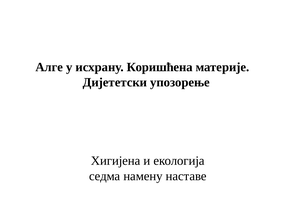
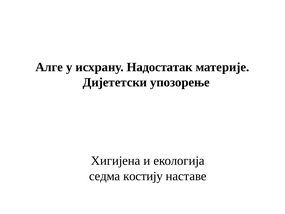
Коришћена: Коришћена -> Надостатак (160, 67)
намену: намену -> костију (143, 176)
